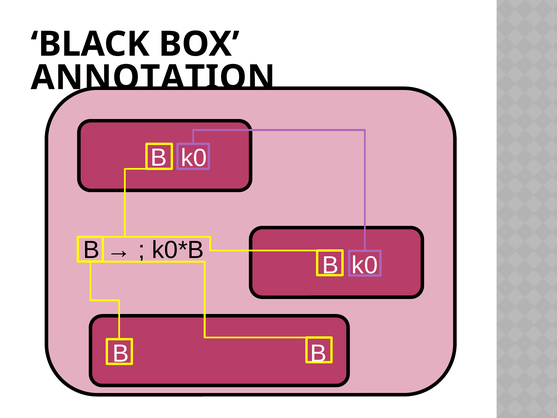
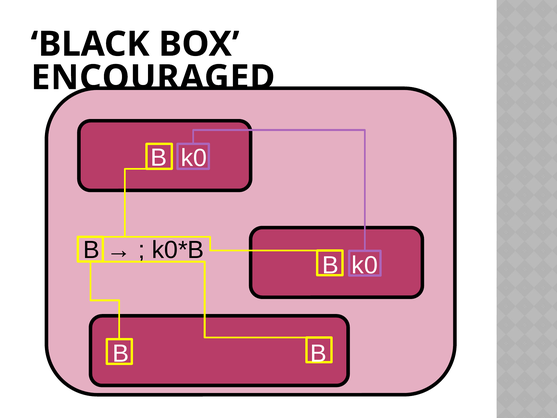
ANNOTATION: ANNOTATION -> ENCOURAGED (153, 78)
